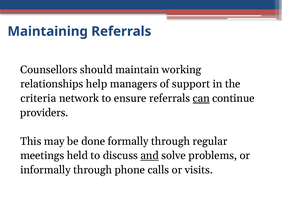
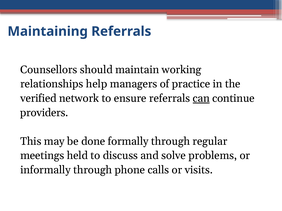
support: support -> practice (191, 84)
criteria: criteria -> verified (38, 99)
and underline: present -> none (150, 156)
